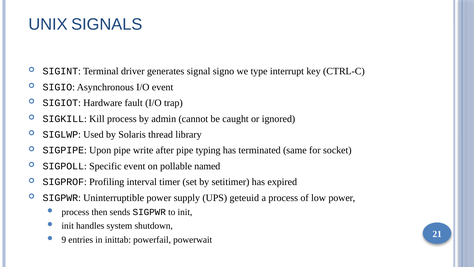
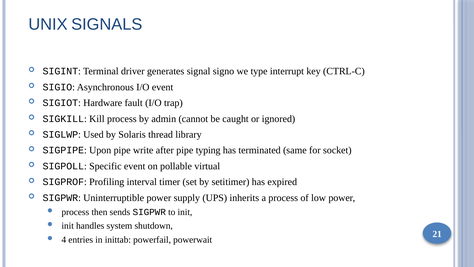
named: named -> virtual (207, 166)
geteuid: geteuid -> inherits (244, 198)
9: 9 -> 4 (64, 239)
